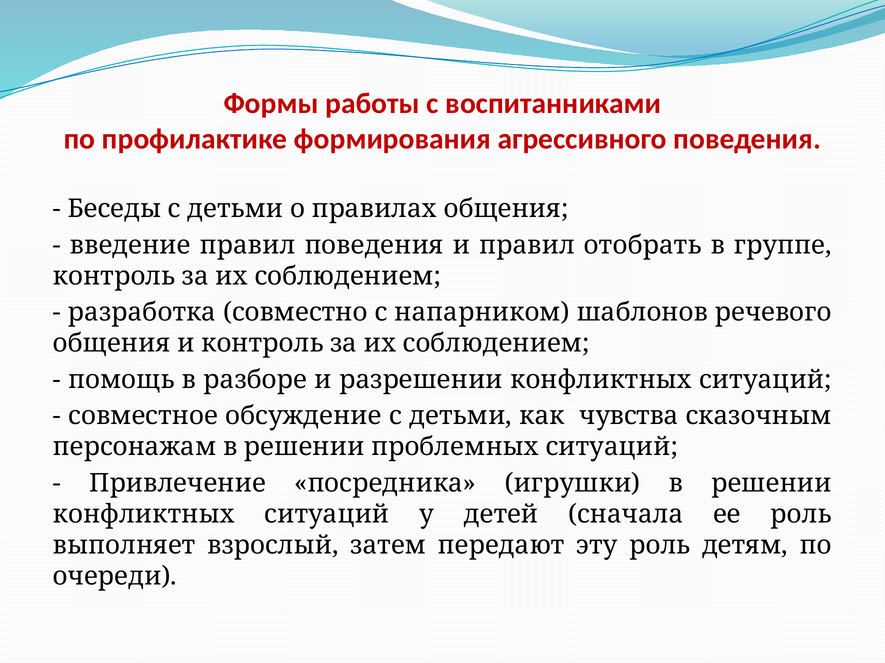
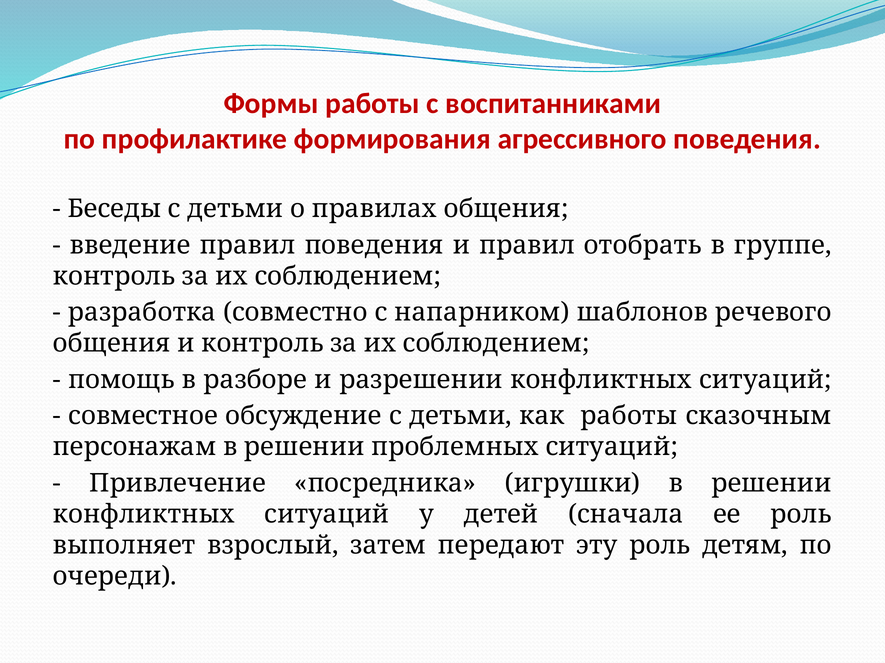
как чувства: чувства -> работы (629, 416)
